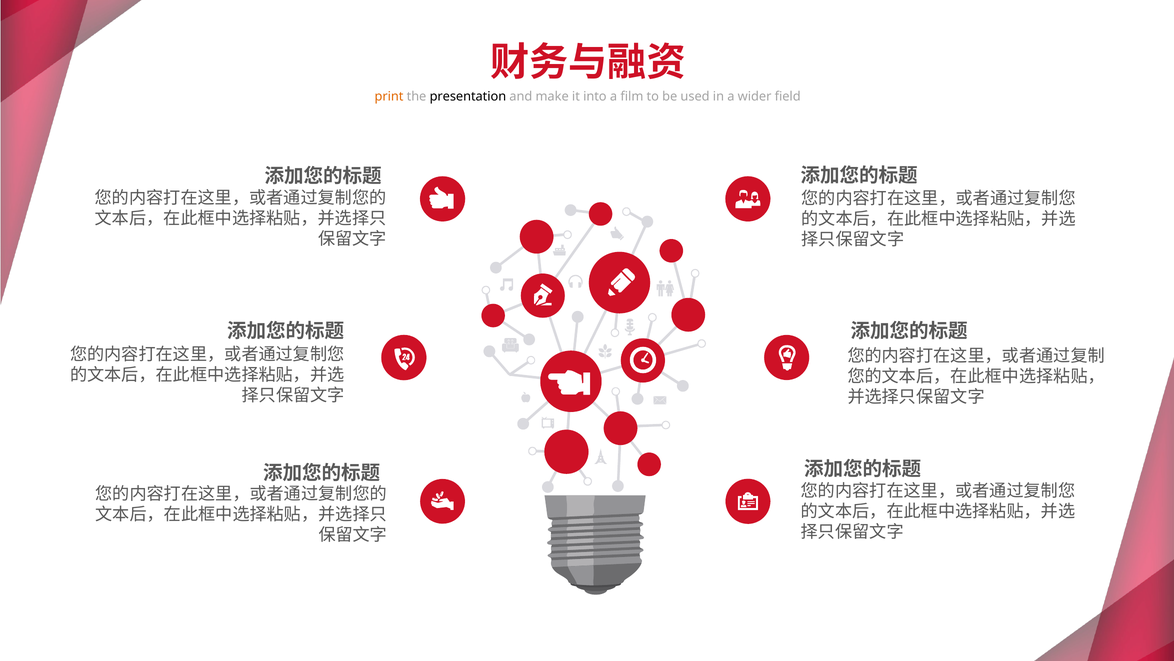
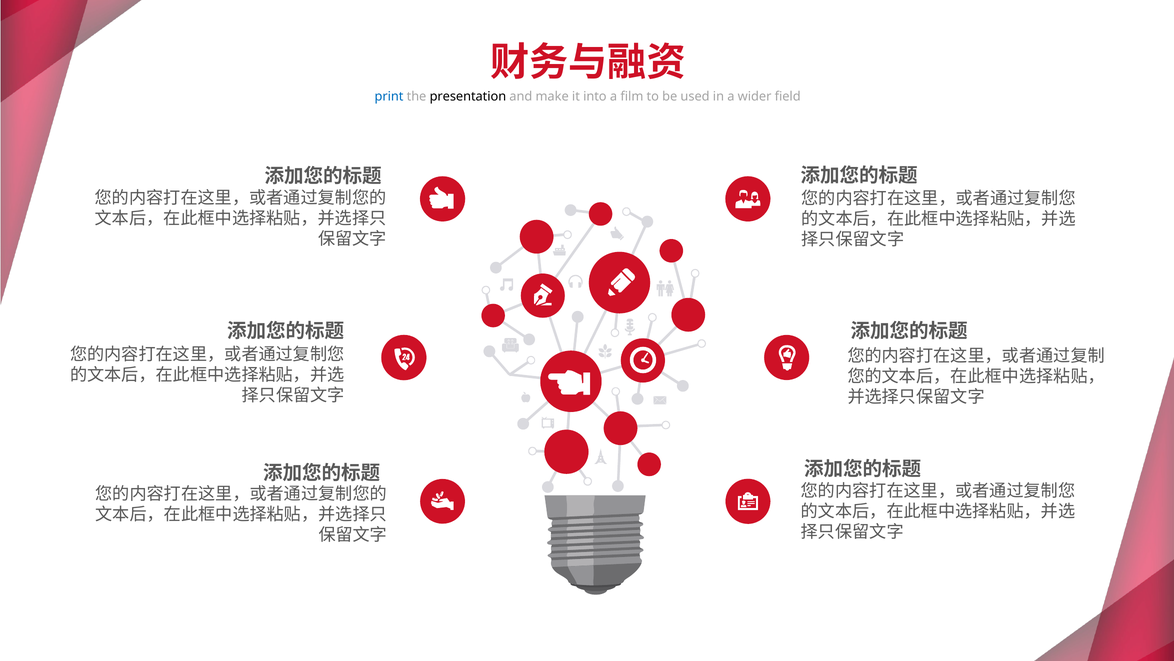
print colour: orange -> blue (389, 97)
